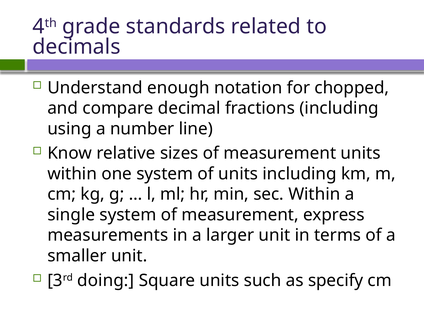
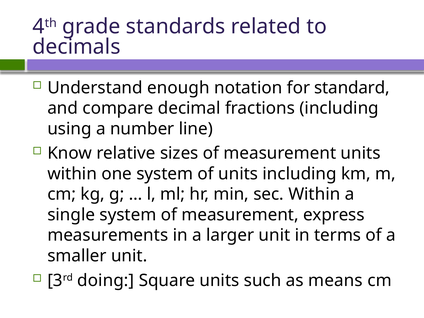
chopped: chopped -> standard (352, 88)
specify: specify -> means (336, 280)
